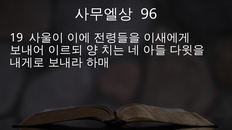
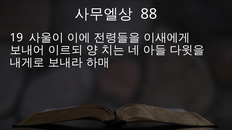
96: 96 -> 88 (149, 14)
